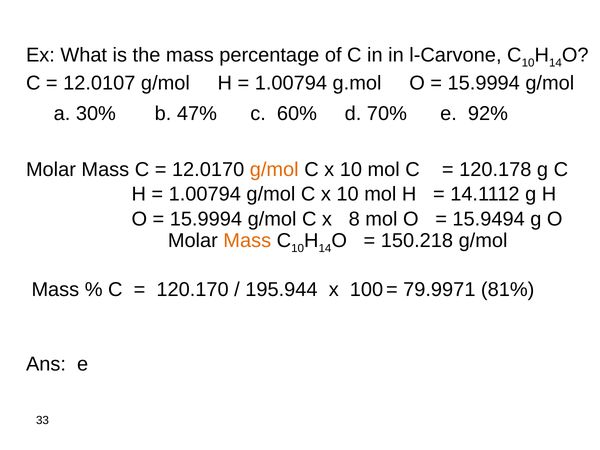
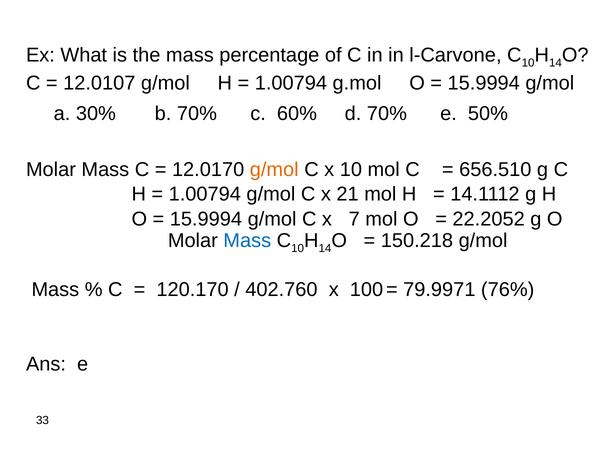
b 47%: 47% -> 70% (197, 114)
92%: 92% -> 50% (488, 114)
120.178: 120.178 -> 656.510 (495, 170)
10: 10 -> 21 (348, 194)
8: 8 -> 7 (354, 219)
15.9494: 15.9494 -> 22.2052 (489, 219)
Mass colour: orange -> blue (247, 241)
195.944: 195.944 -> 402.760 (281, 290)
81%: 81% -> 76% (508, 290)
